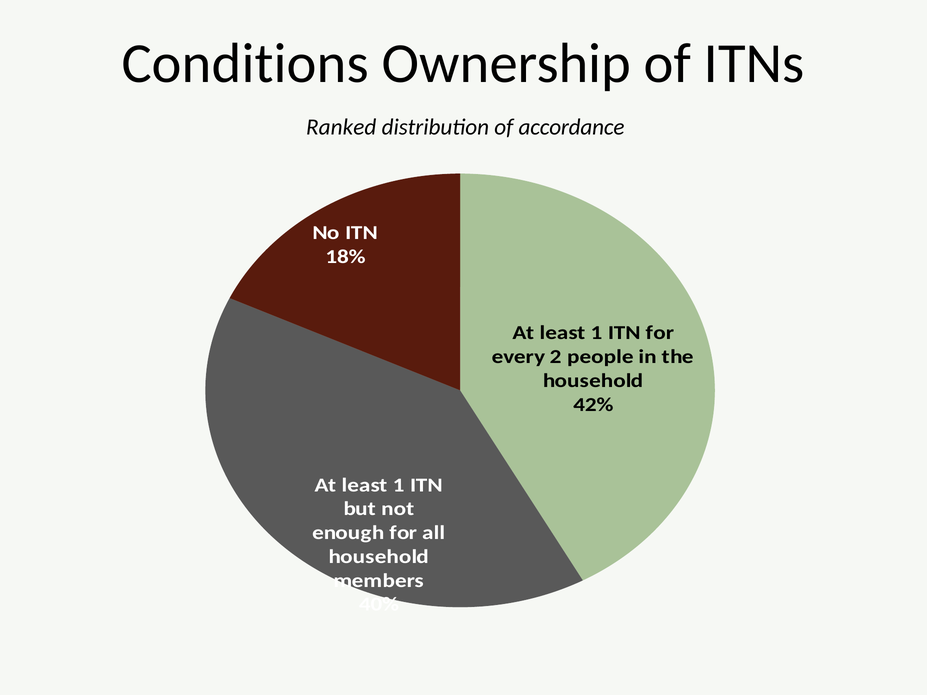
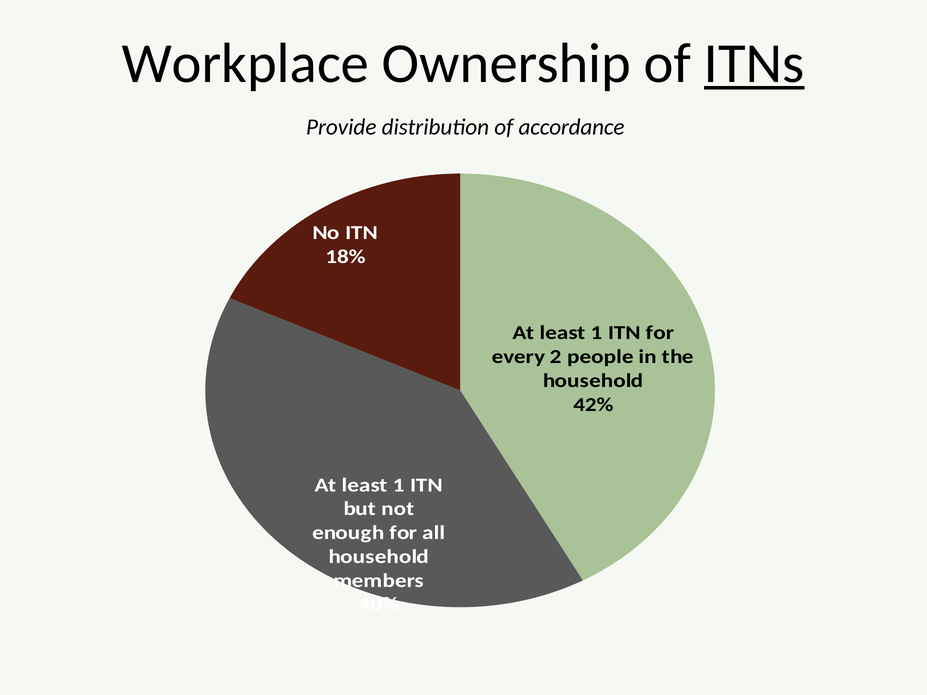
Conditions: Conditions -> Workplace (245, 63)
ITNs underline: none -> present (754, 63)
Ranked: Ranked -> Provide (341, 127)
